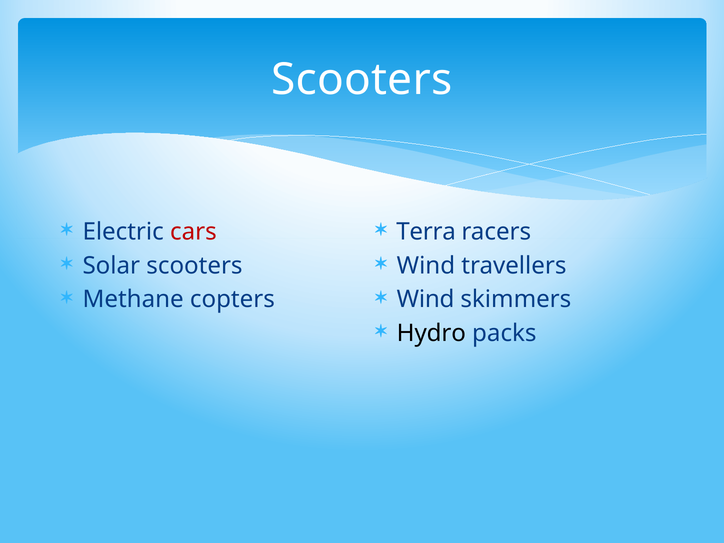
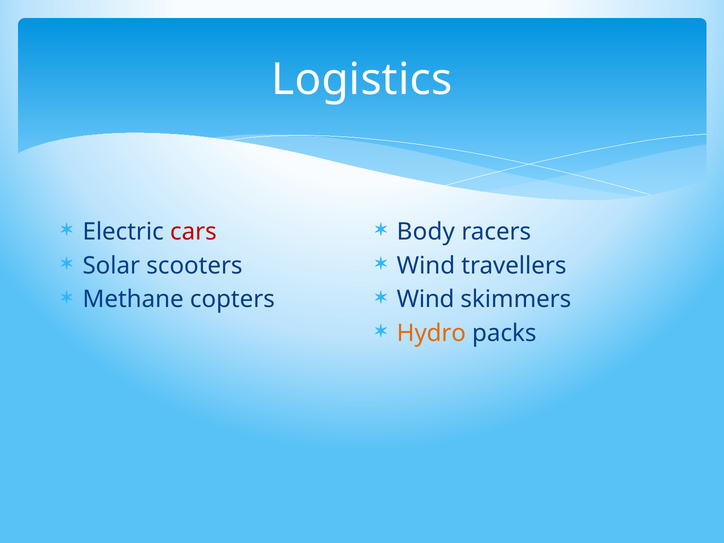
Scooters: Scooters -> Logistics (362, 79)
Terra: Terra -> Body (426, 232)
Hydro colour: black -> orange (431, 333)
